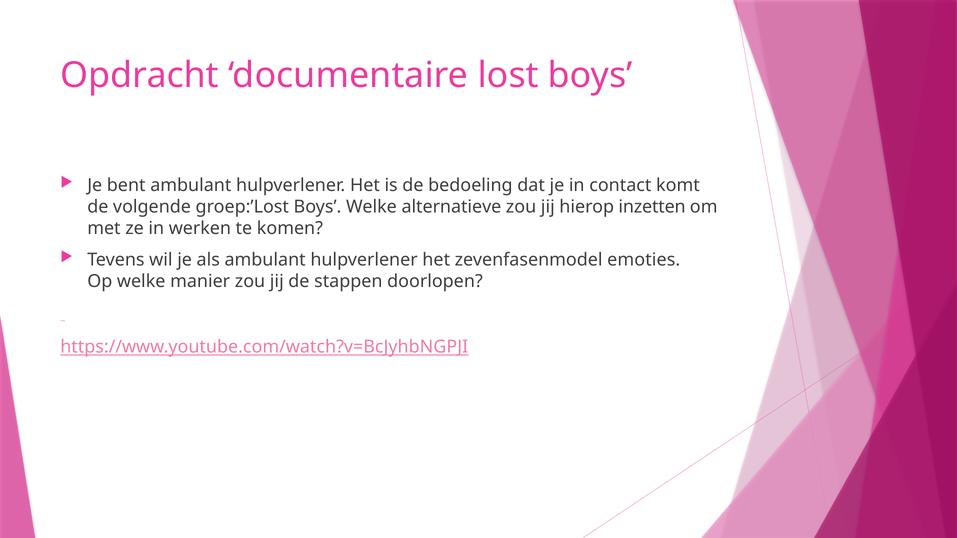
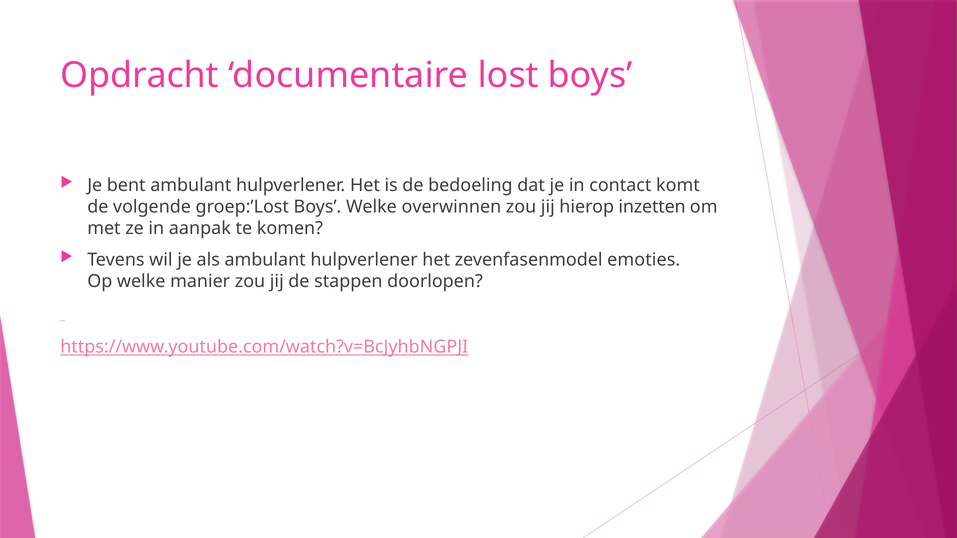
alternatieve: alternatieve -> overwinnen (451, 207)
werken: werken -> aanpak (200, 228)
